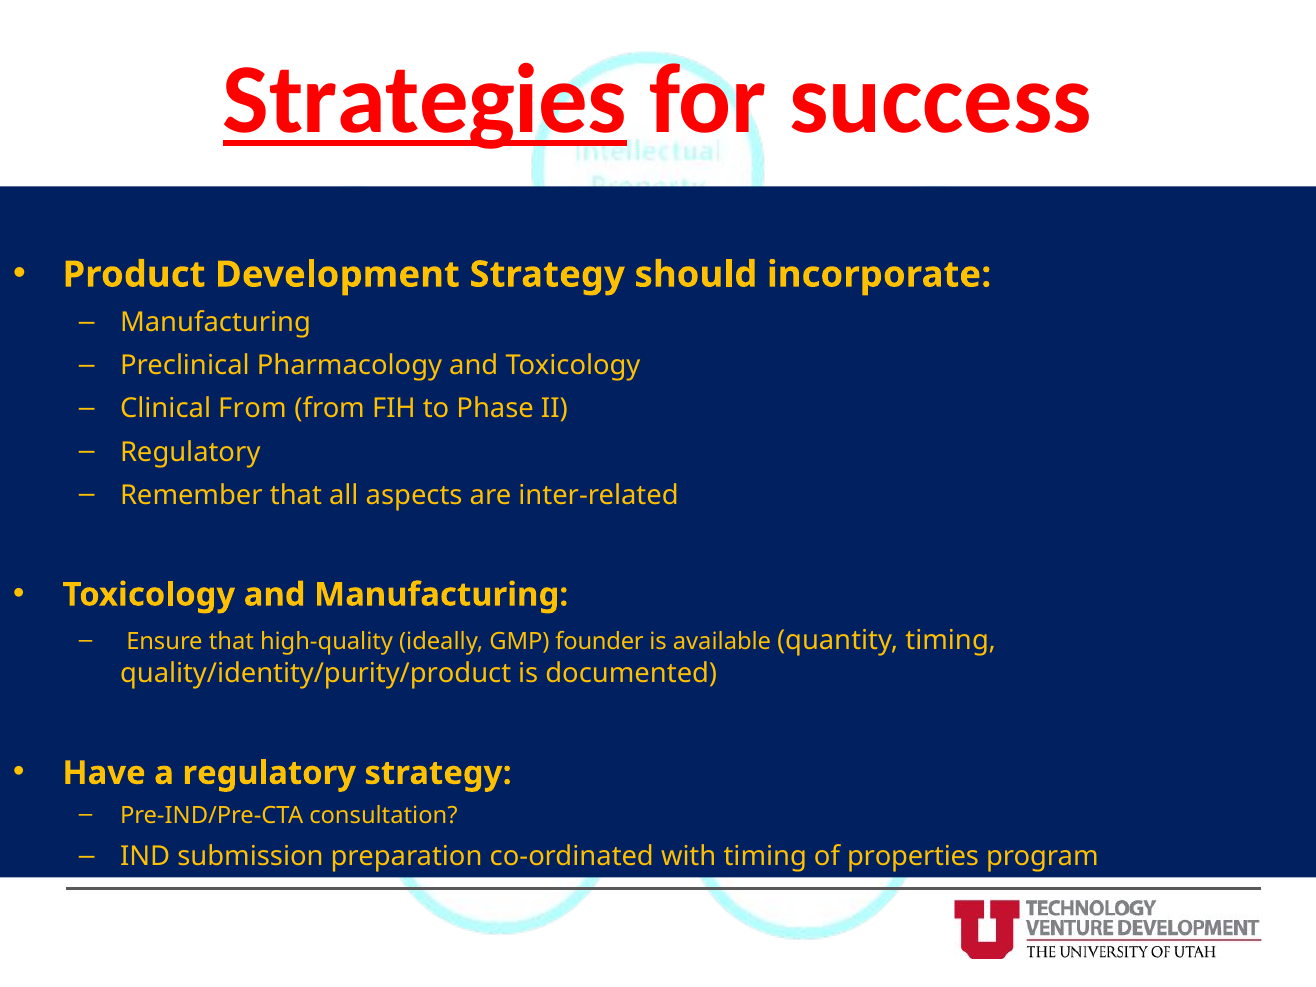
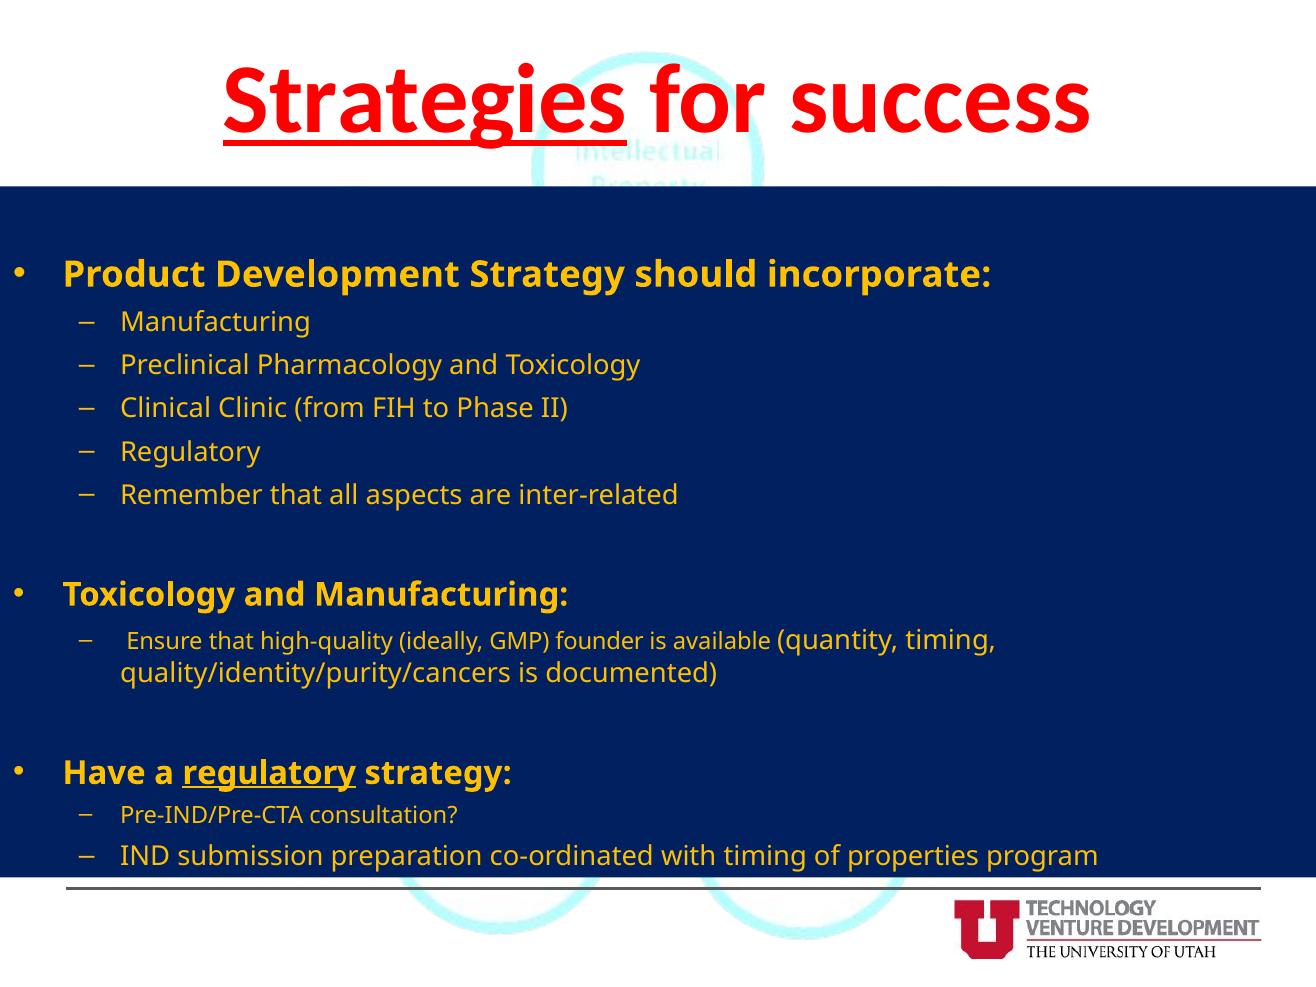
Clinical From: From -> Clinic (253, 409)
quality/identity/purity/product: quality/identity/purity/product -> quality/identity/purity/cancers (316, 674)
regulatory underline: none -> present (269, 773)
